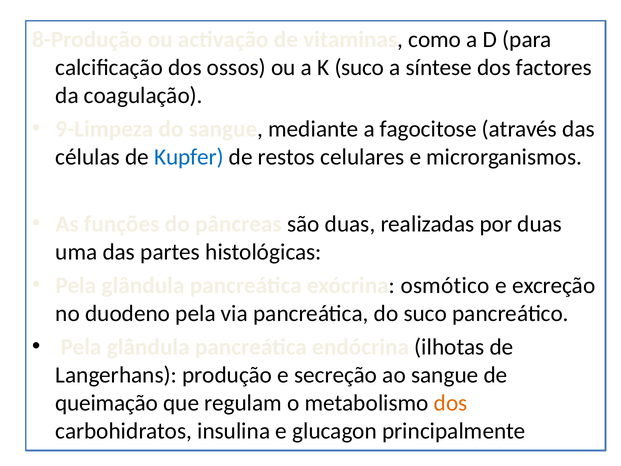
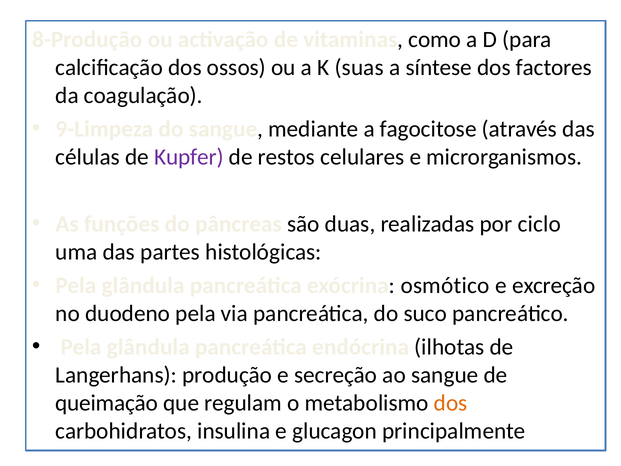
K suco: suco -> suas (359, 67)
Kupfer colour: blue -> purple (189, 157)
por duas: duas -> ciclo (539, 224)
